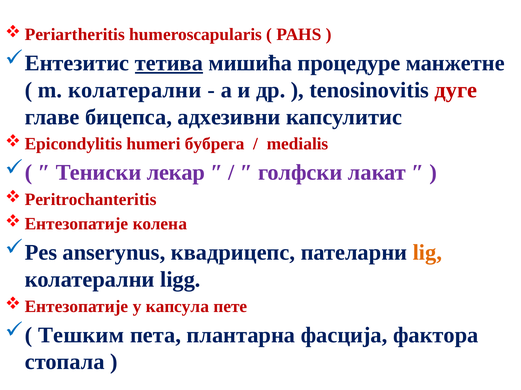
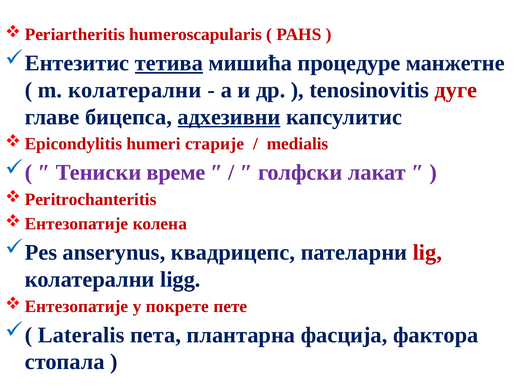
адхезивни underline: none -> present (229, 117)
бубрега: бубрега -> старије (215, 144)
лекар: лекар -> време (176, 173)
lig colour: orange -> red (427, 253)
капсула: капсула -> покрете (177, 307)
Тешким: Тешким -> Lateralis (81, 336)
